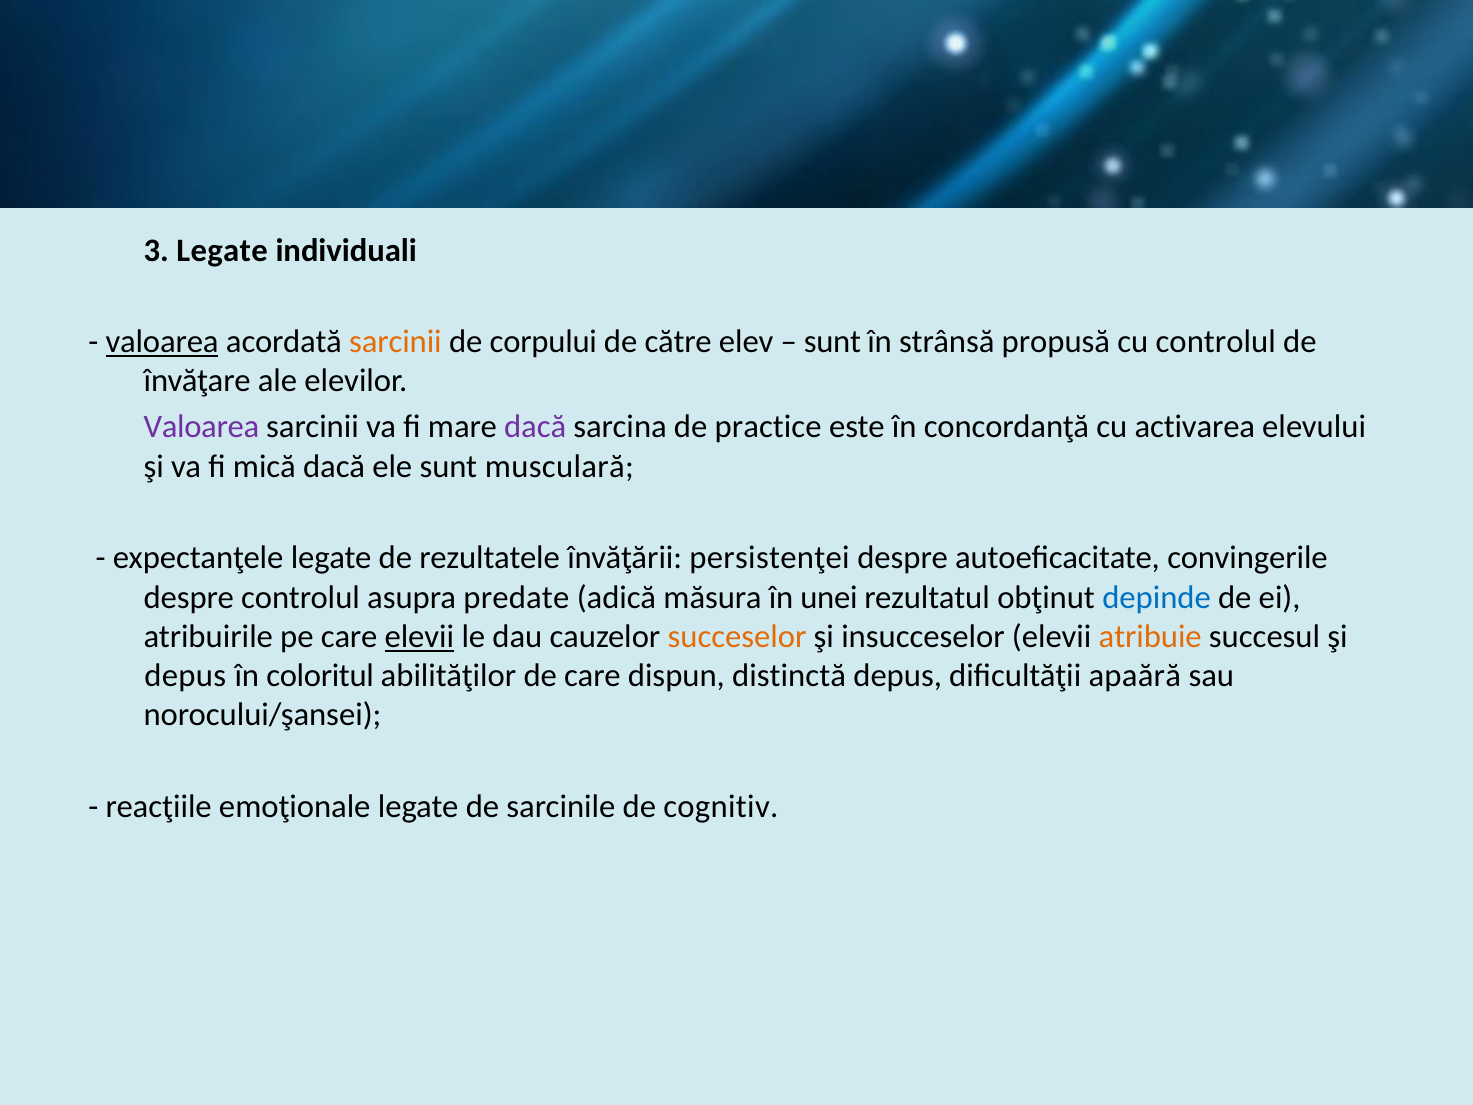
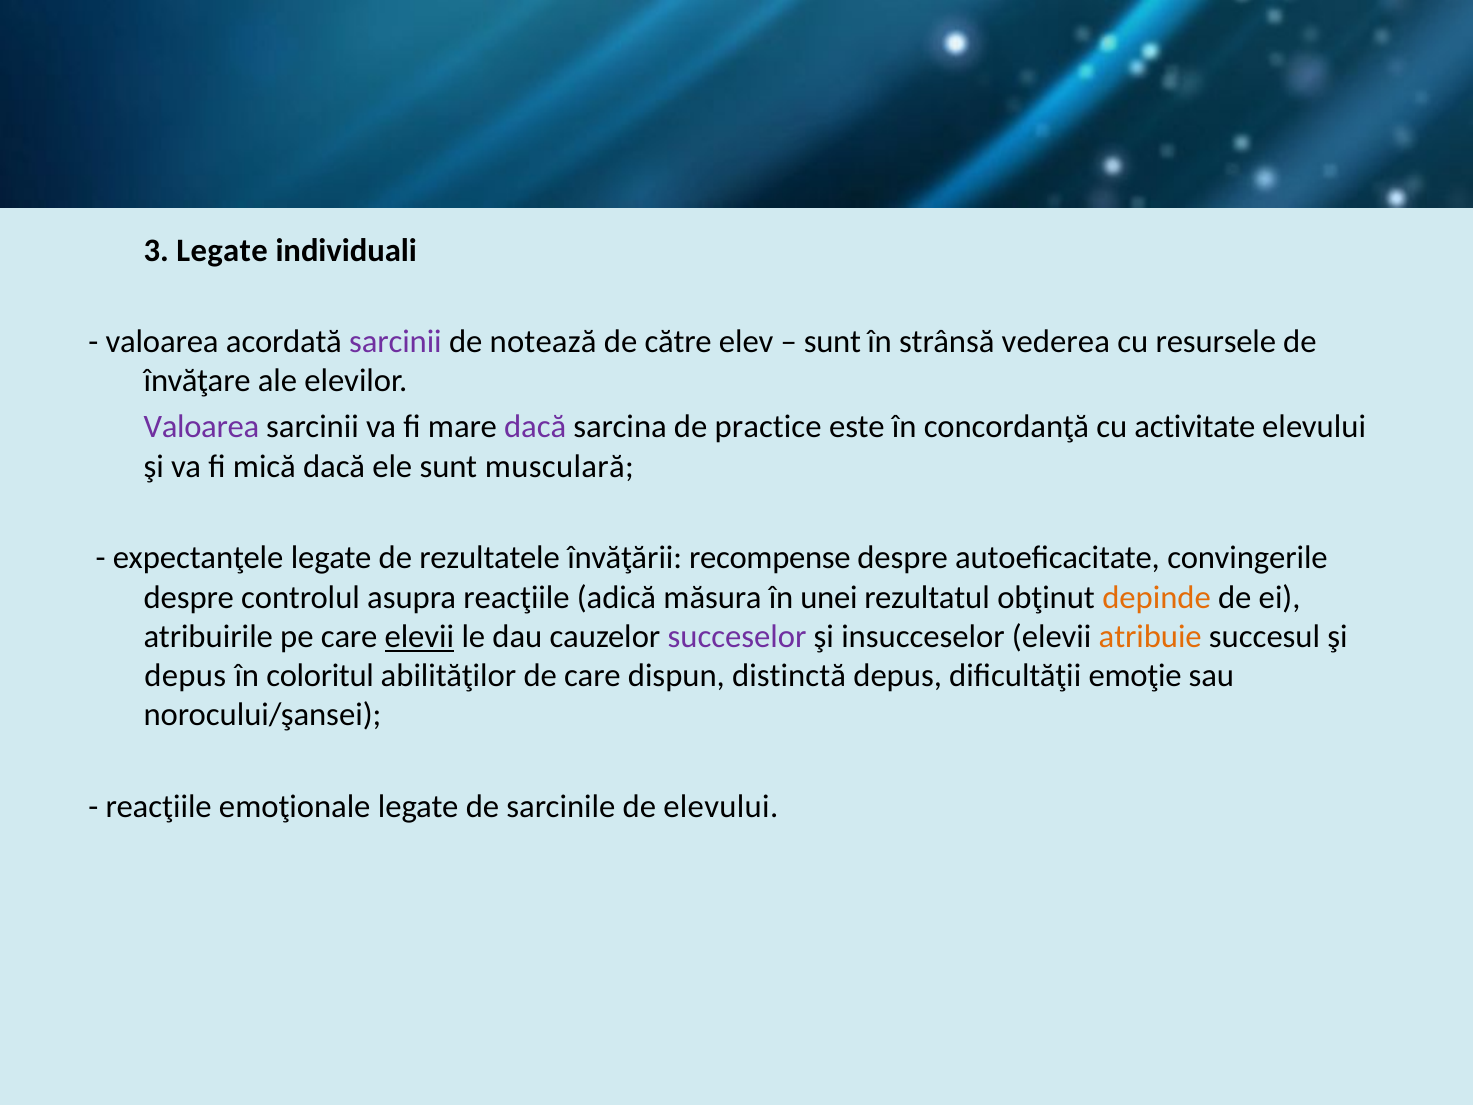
valoarea underline: present -> none (162, 342)
sarcinii colour: orange -> purple (395, 342)
corpului: corpului -> notează (543, 342)
propusă: propusă -> vederea (1056, 342)
cu controlul: controlul -> resursele (1216, 342)
activarea: activarea -> activitate (1195, 427)
persistenţei: persistenţei -> recompense (770, 558)
asupra predate: predate -> reacţiile (516, 597)
depinde colour: blue -> orange (1157, 597)
succeselor colour: orange -> purple (737, 636)
apaără: apaără -> emoţie (1135, 676)
de cognitiv: cognitiv -> elevului (721, 806)
